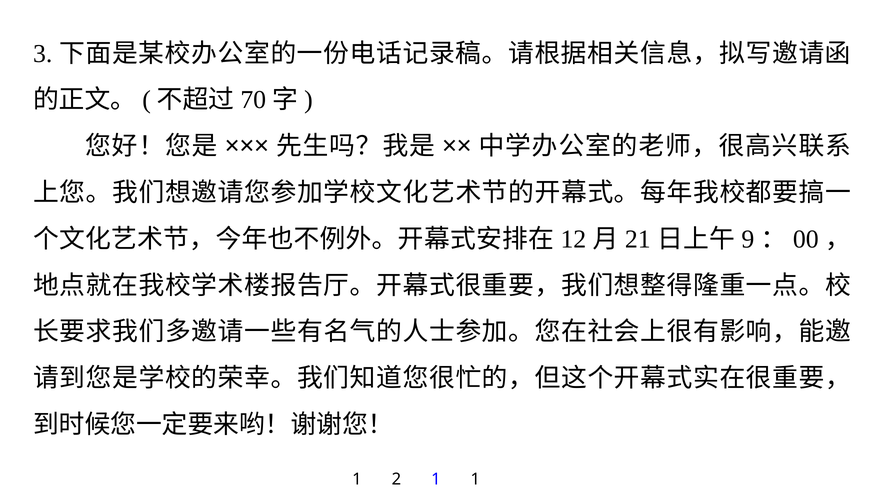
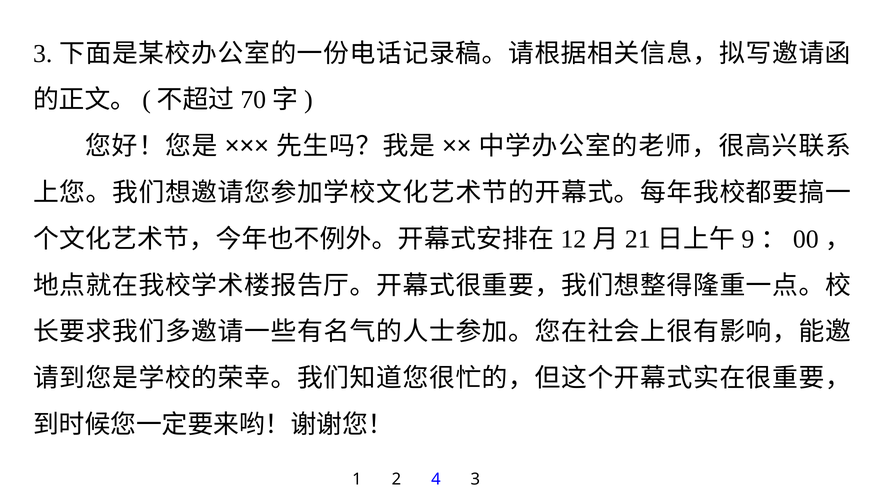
2 1: 1 -> 4 (436, 480)
1: 1 -> 3 (475, 480)
